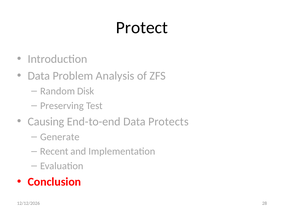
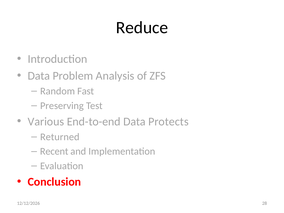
Protect: Protect -> Reduce (142, 27)
Disk: Disk -> Fast (86, 91)
Causing: Causing -> Various (46, 122)
Generate: Generate -> Returned (60, 137)
